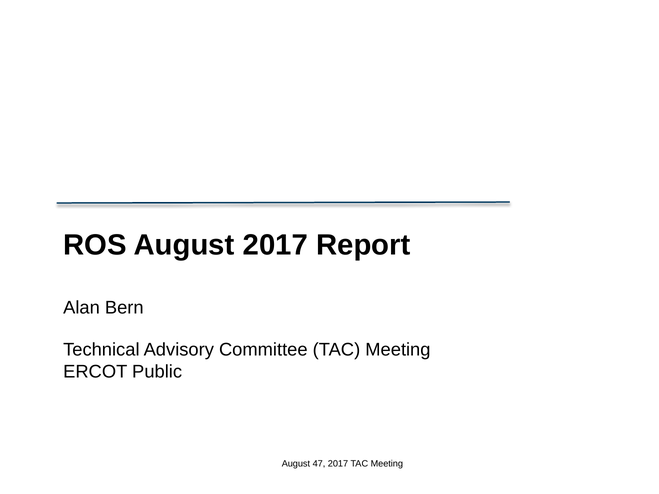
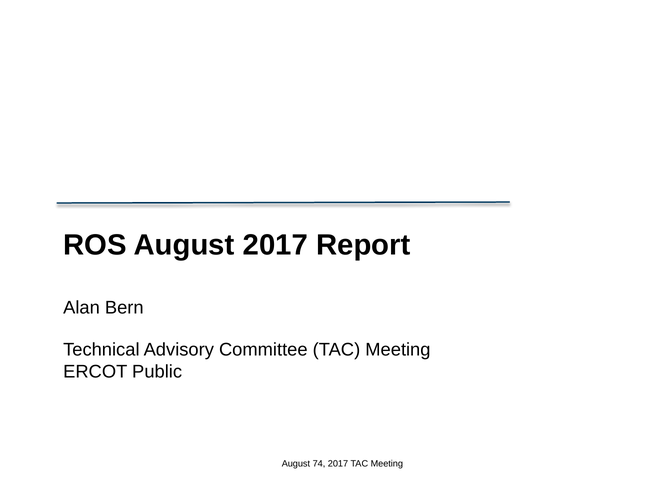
47: 47 -> 74 (319, 464)
